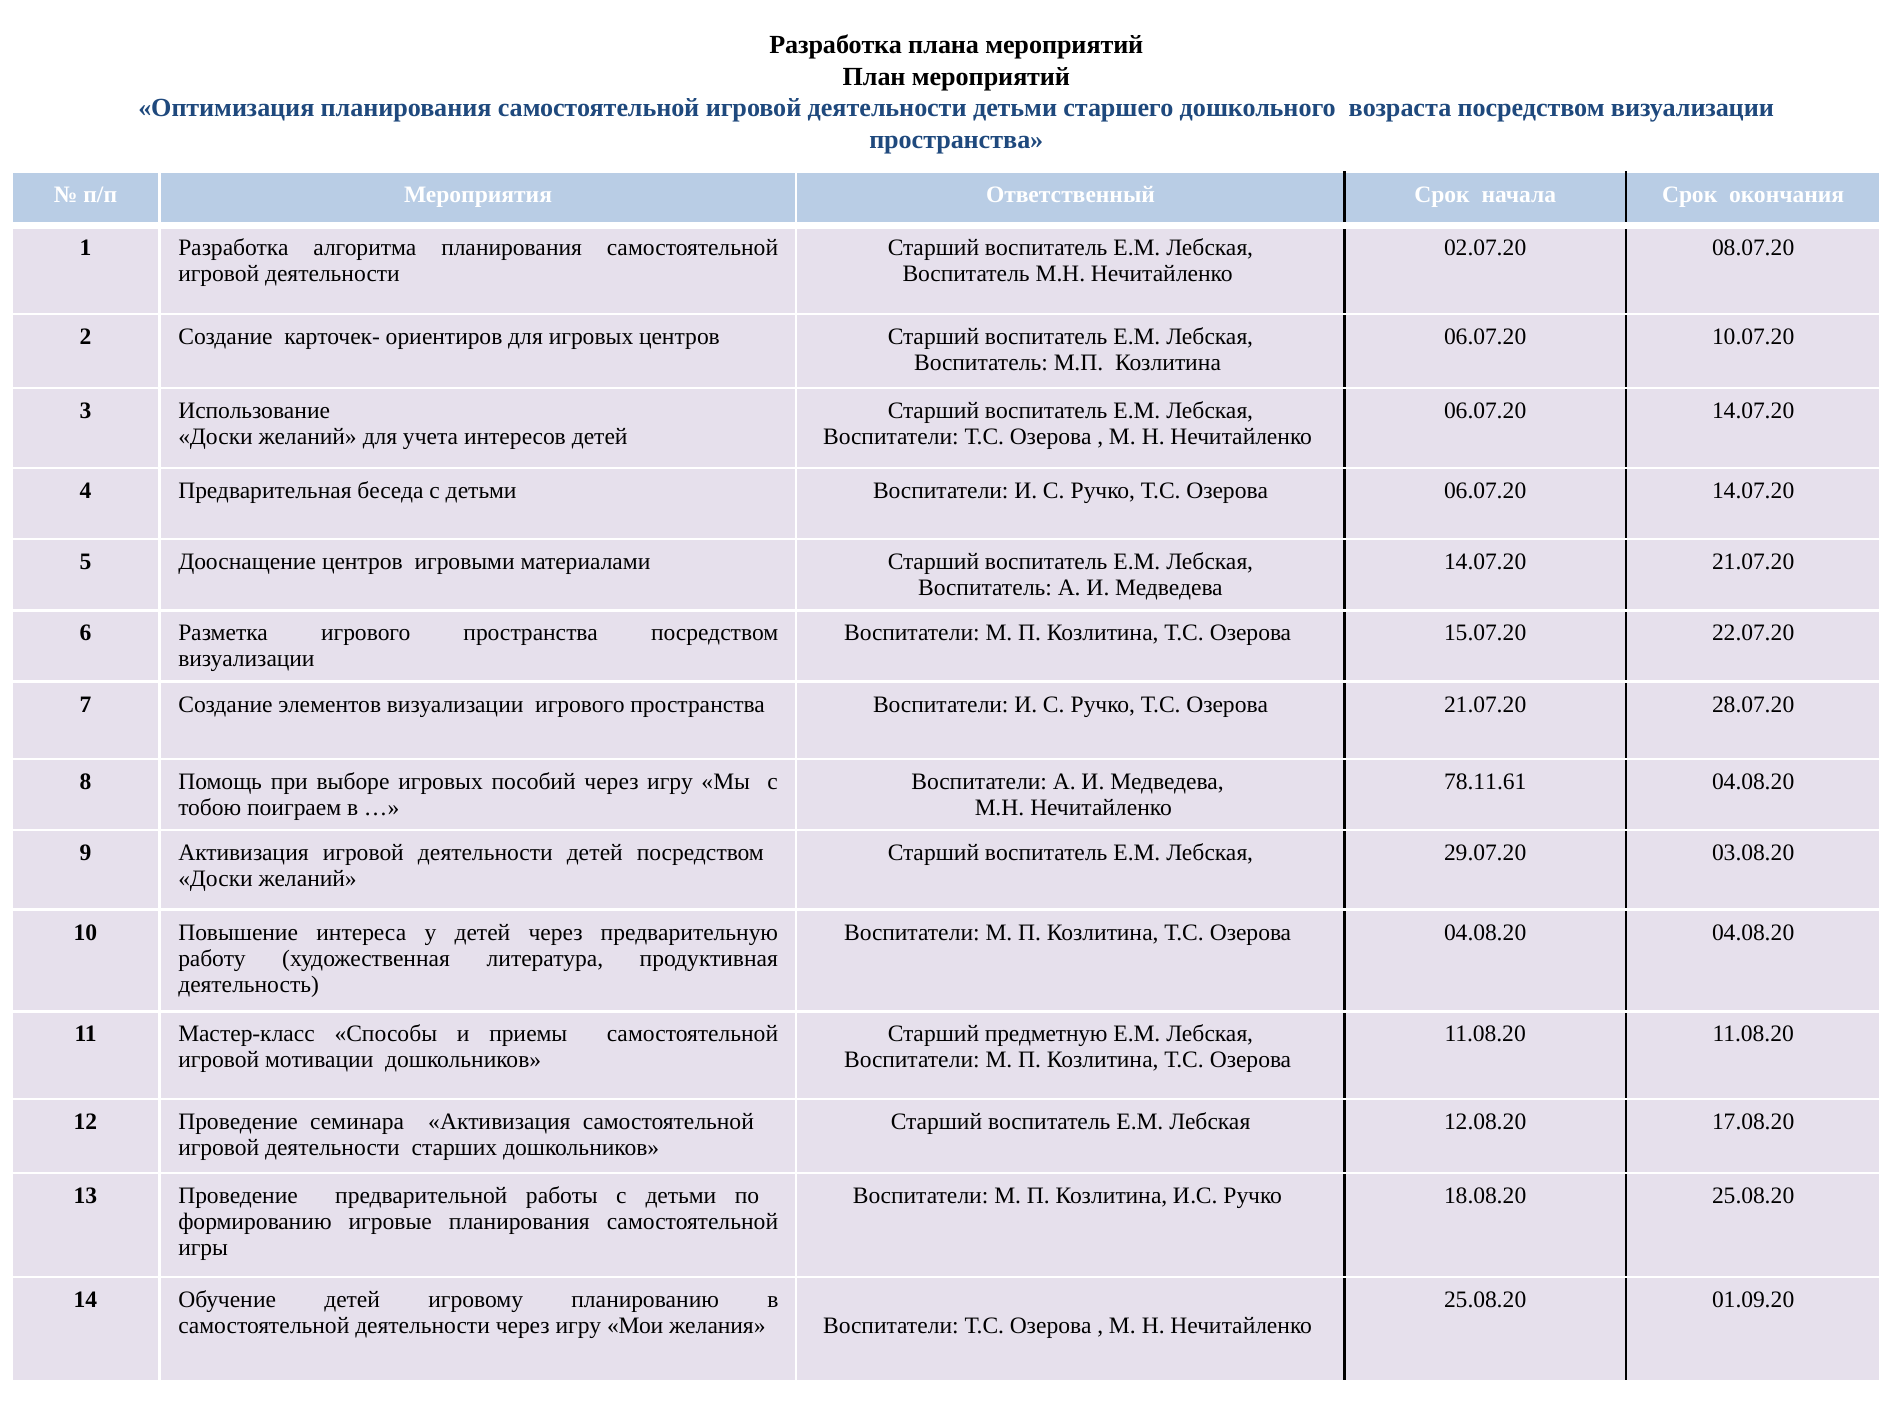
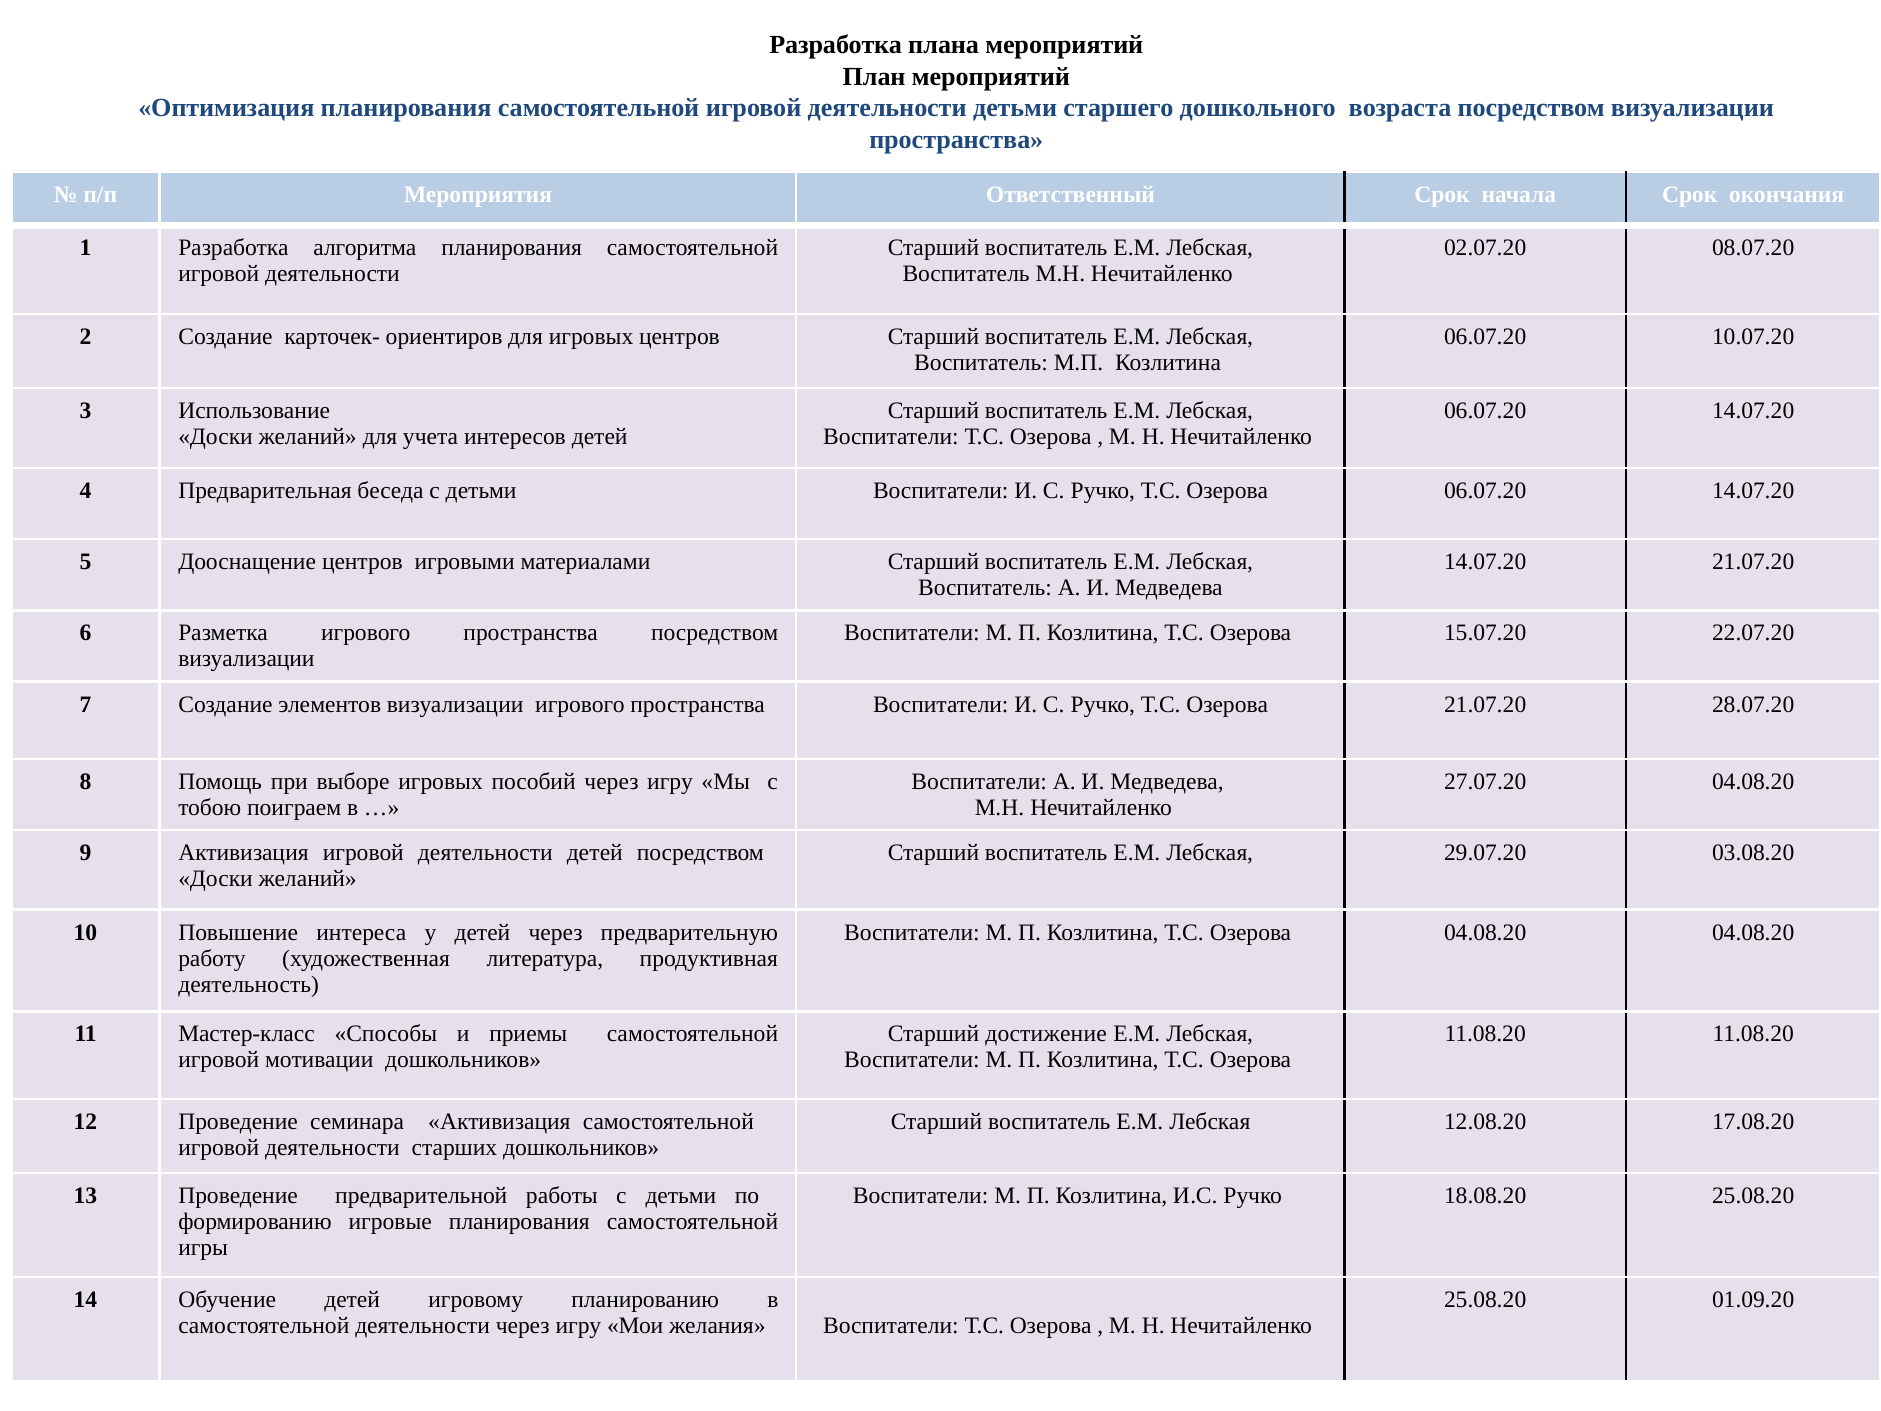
78.11.61: 78.11.61 -> 27.07.20 (1485, 781)
предметную: предметную -> достижение (1046, 1034)
